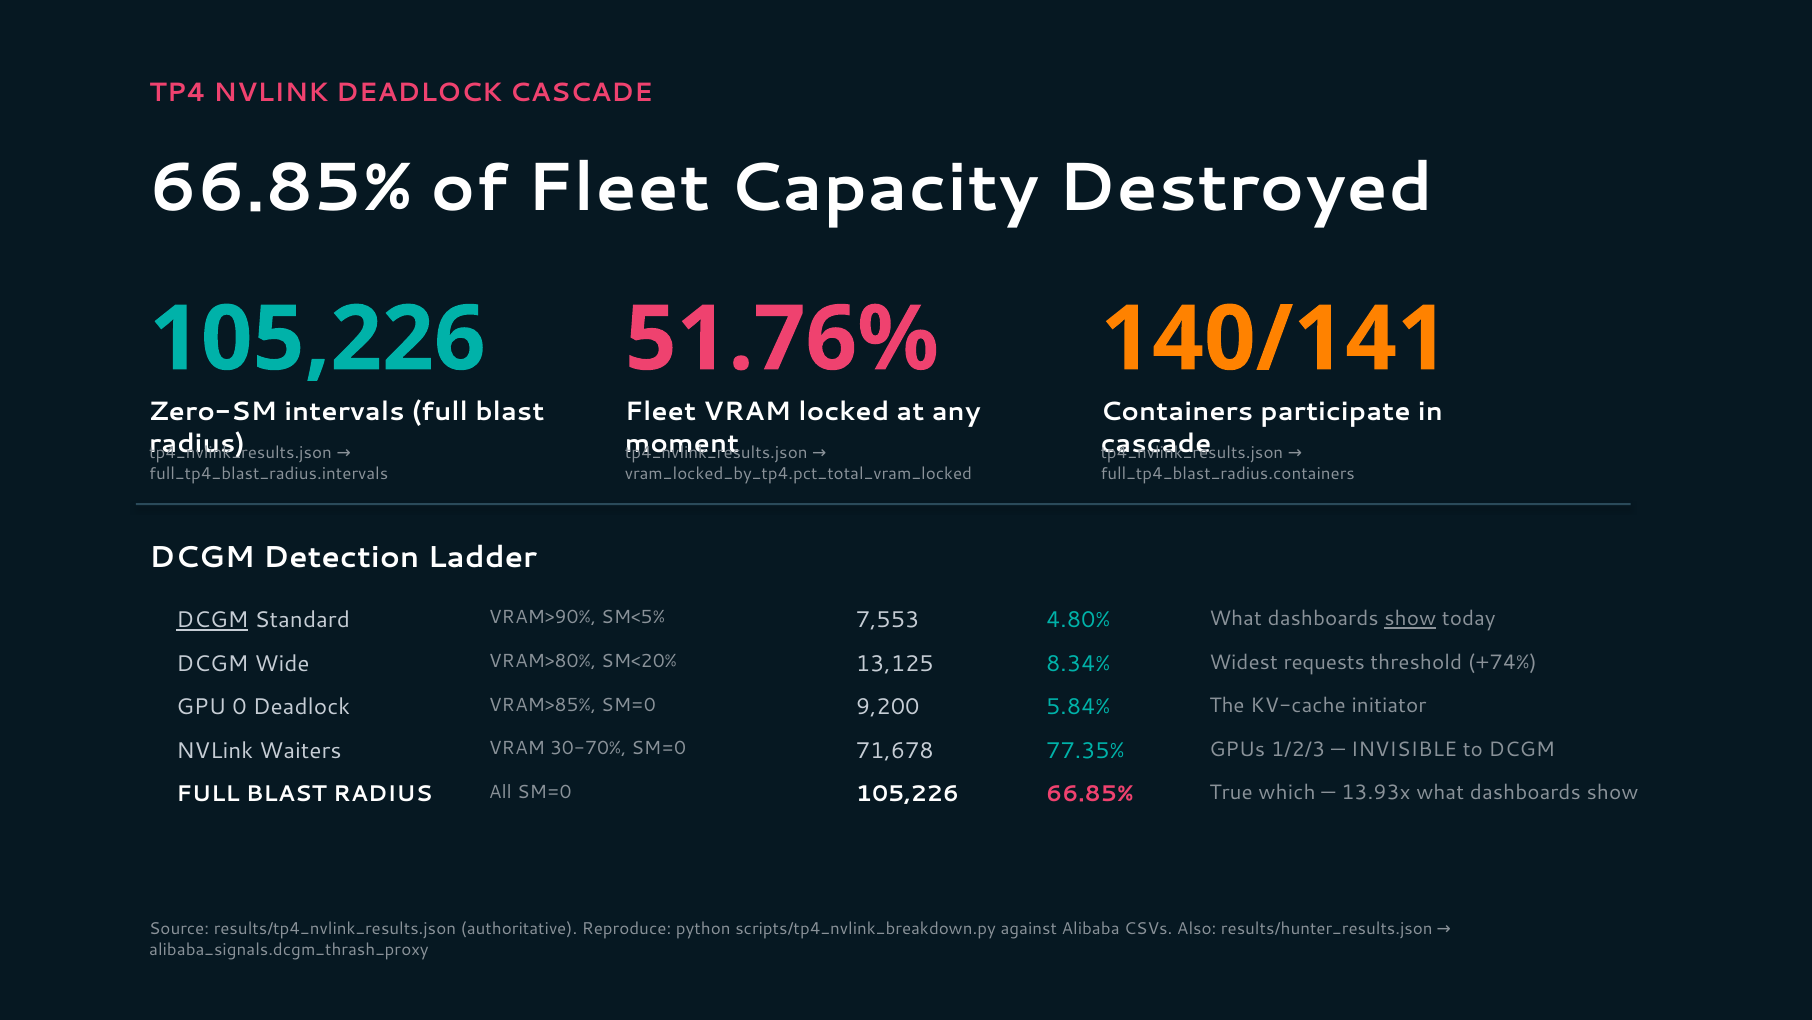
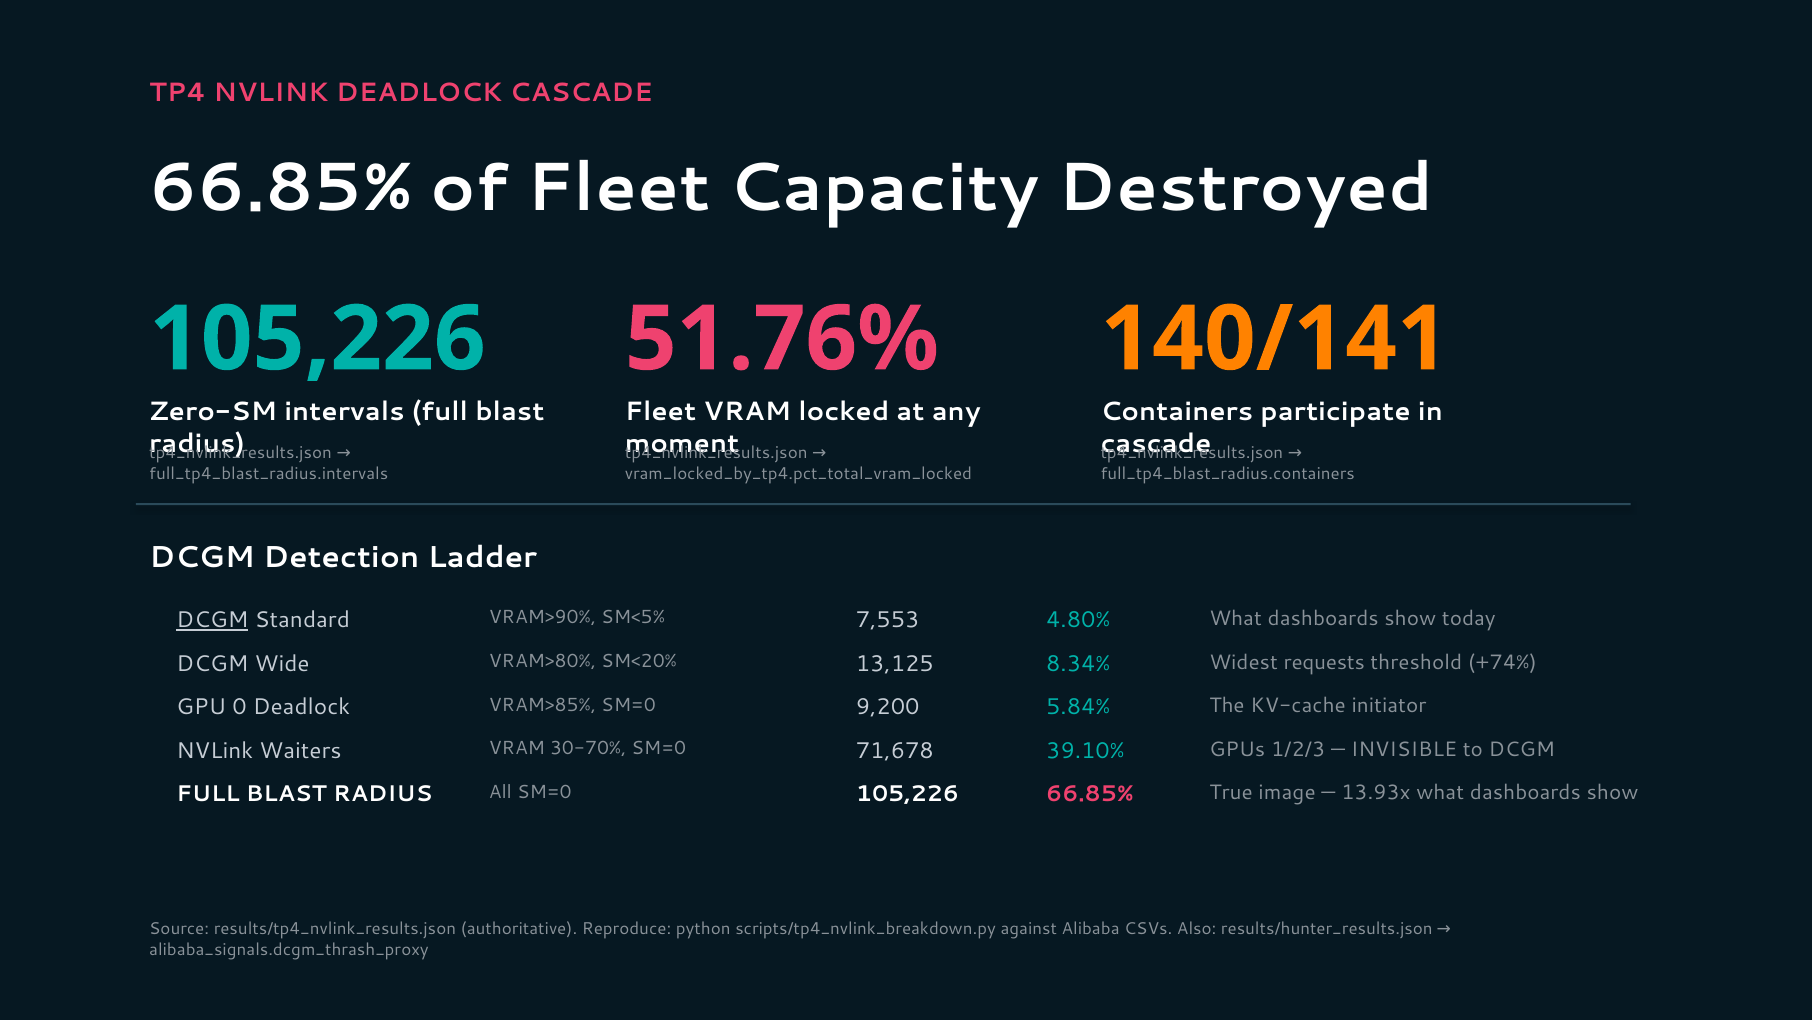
show underline: present -> none (1410, 619)
77.35%: 77.35% -> 39.10% (1085, 750)
which: which -> image (1287, 792)
